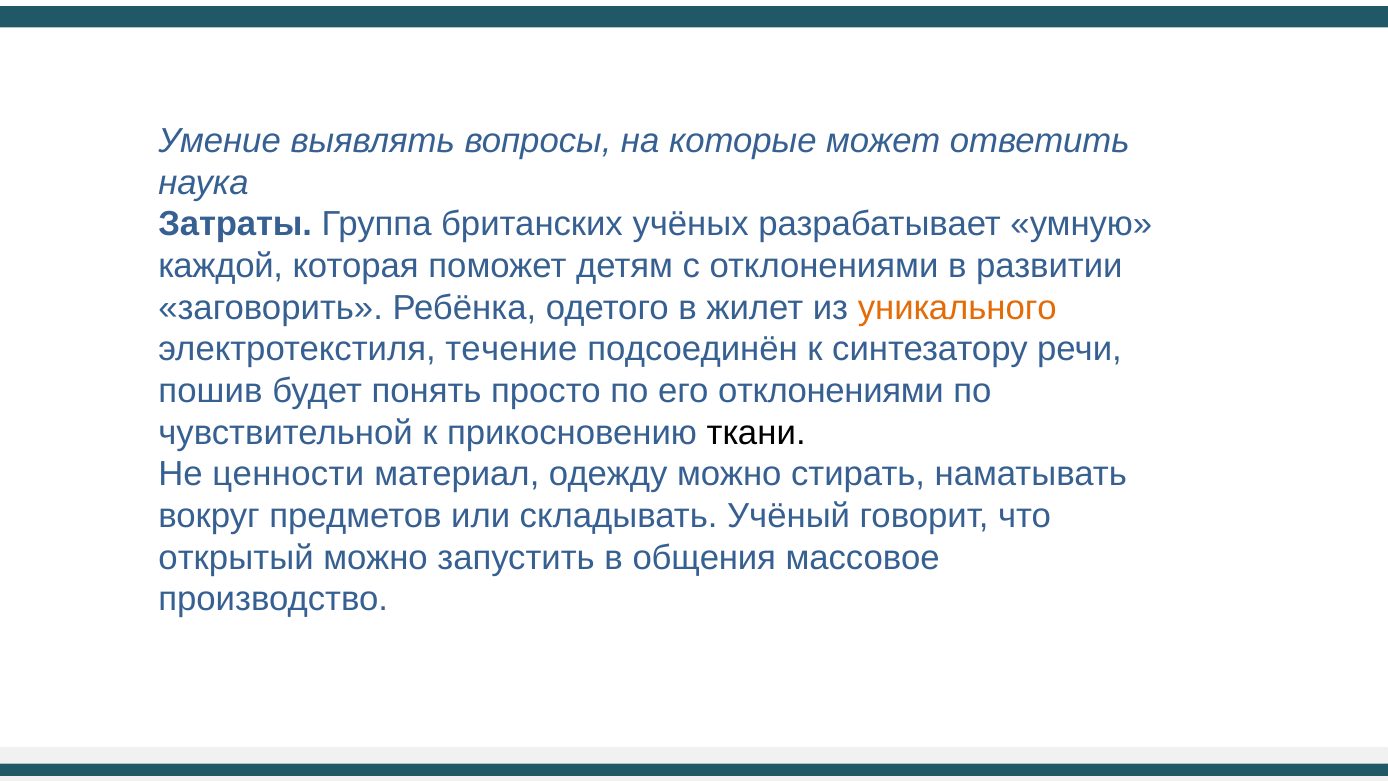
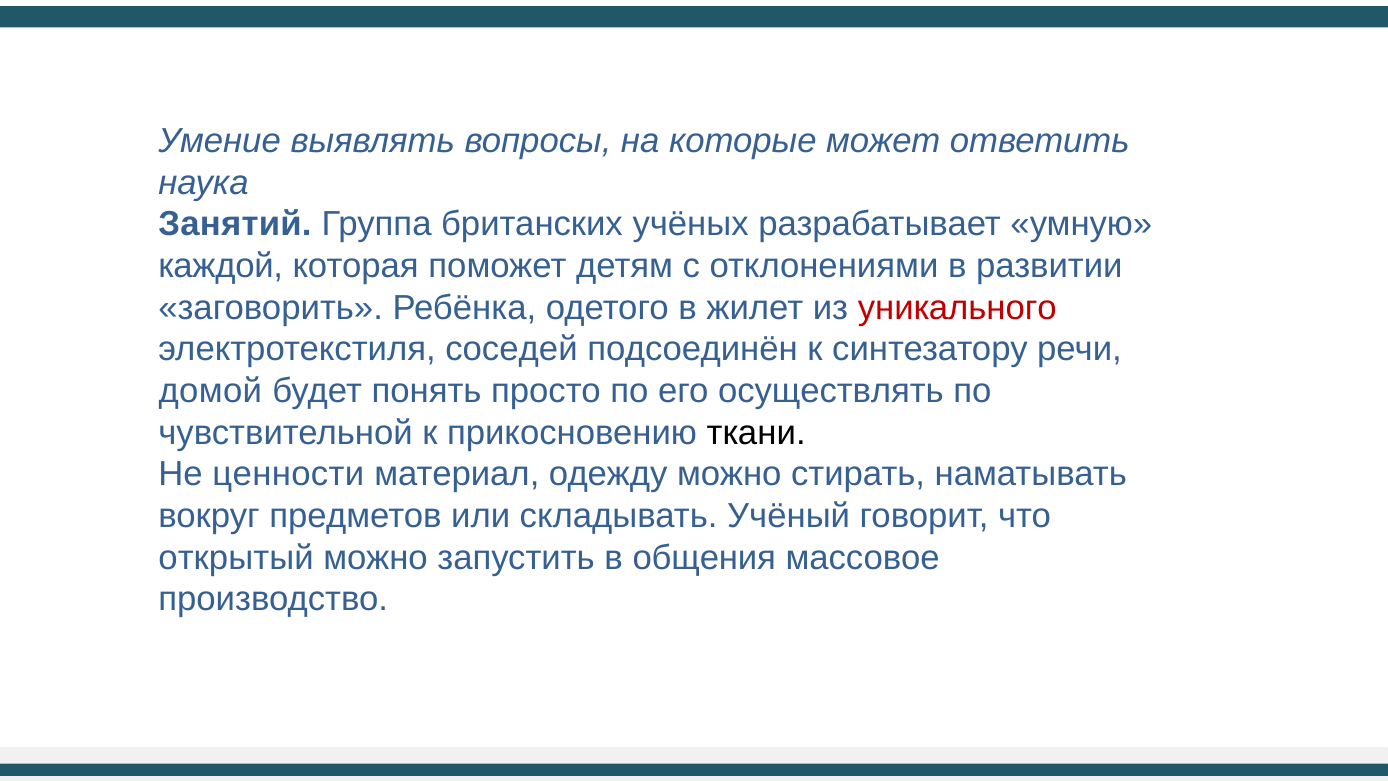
Затраты: Затраты -> Занятий (235, 224)
уникального colour: orange -> red (957, 308)
течение: течение -> соседей (511, 349)
пошив: пошив -> домой (210, 391)
его отклонениями: отклонениями -> осуществлять (831, 391)
